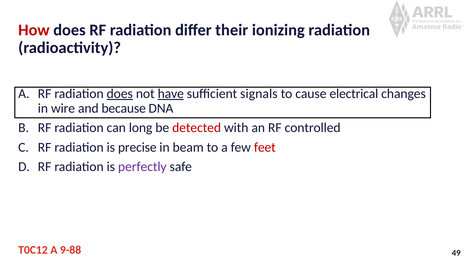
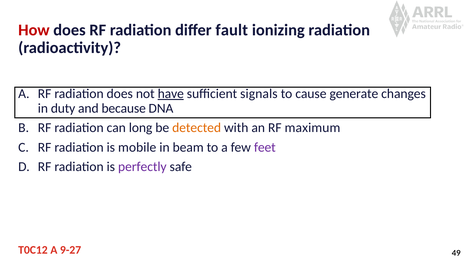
their: their -> fault (232, 30)
does underline: present -> none (120, 94)
electrical: electrical -> generate (354, 94)
wire: wire -> duty (63, 108)
detected colour: red -> orange (197, 128)
controlled: controlled -> maximum (313, 128)
precise: precise -> mobile (137, 147)
feet colour: red -> purple (265, 147)
9-88: 9-88 -> 9-27 (71, 250)
